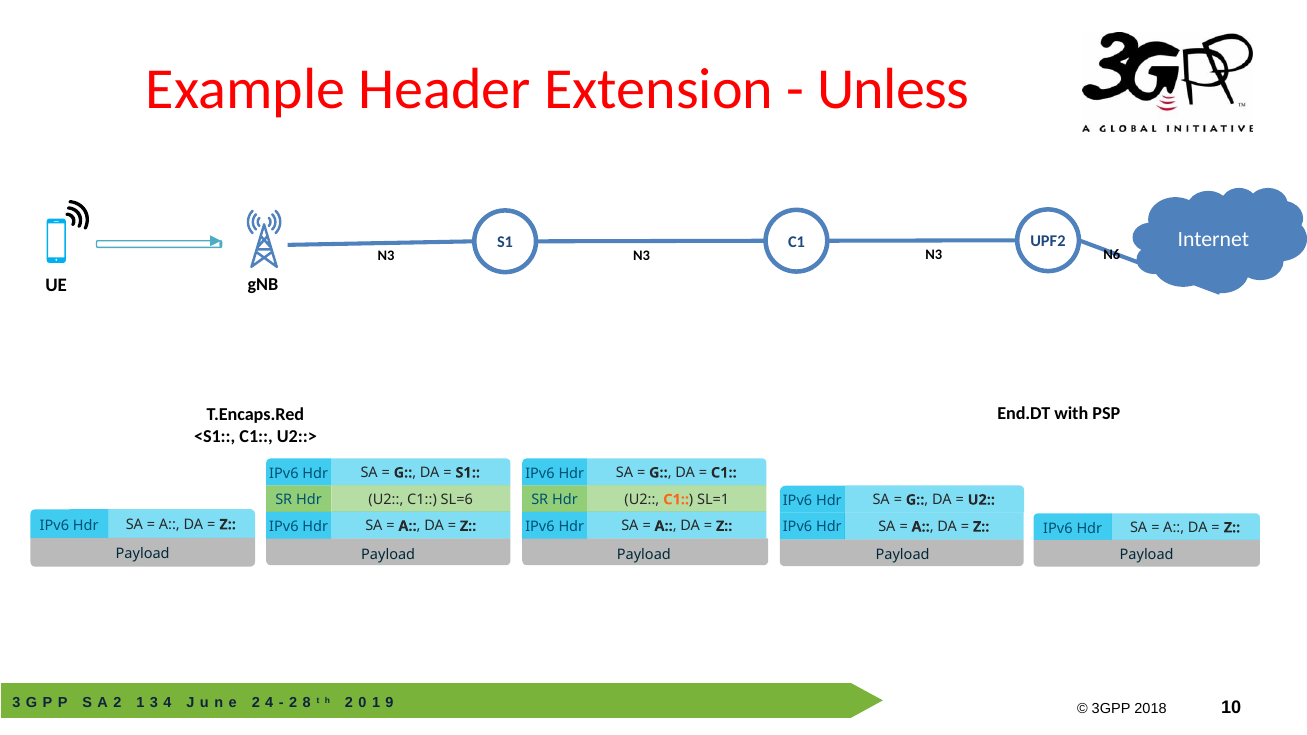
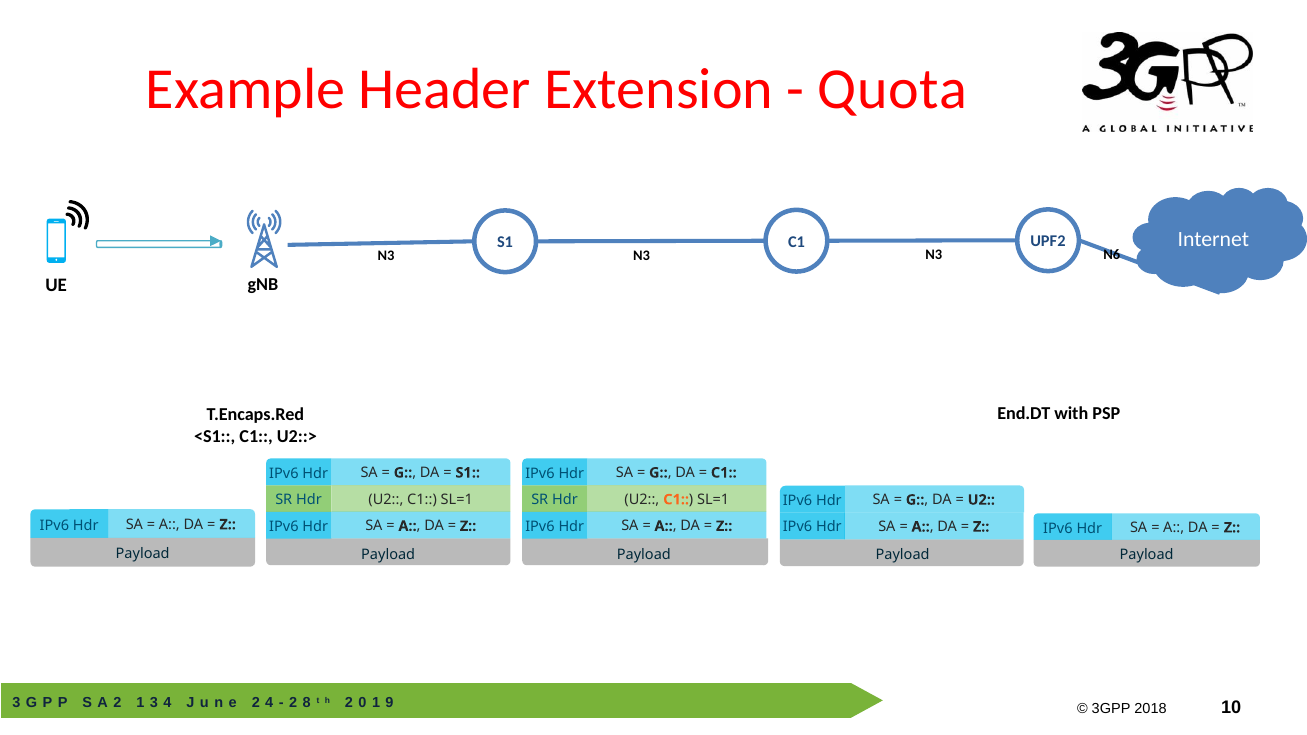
Unless: Unless -> Quota (893, 90)
SL=6: SL=6 -> SL=1 (457, 500)
